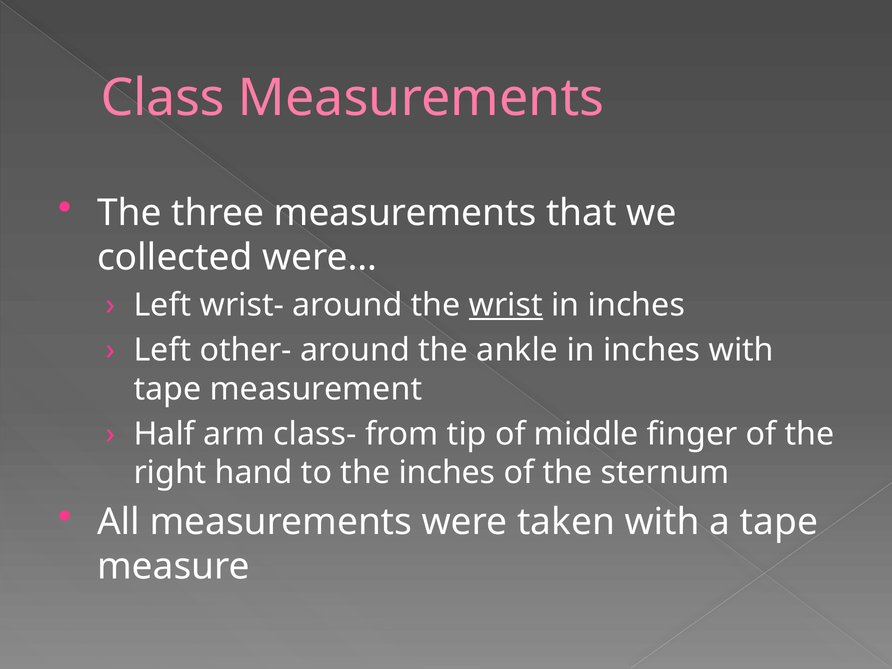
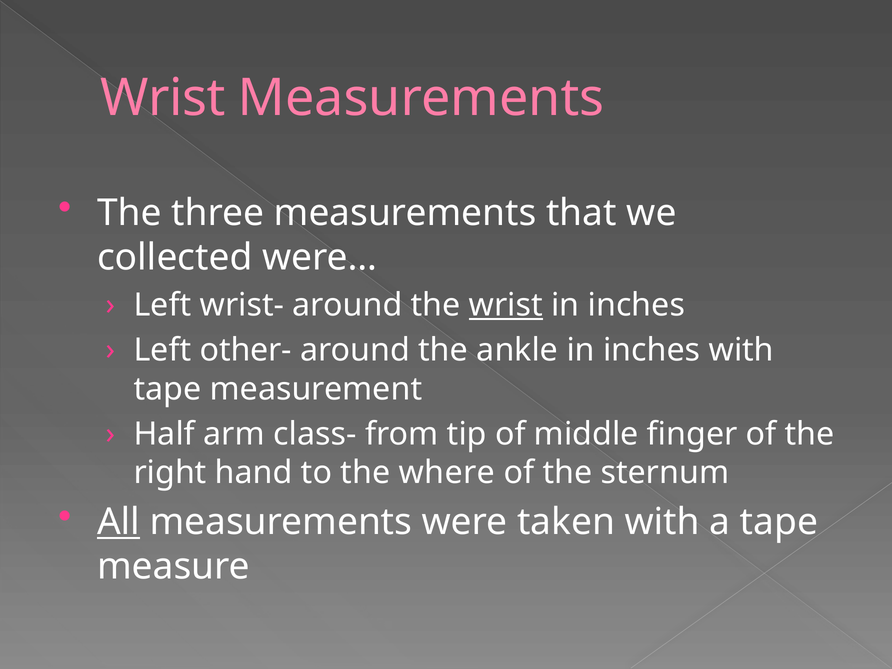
Class: Class -> Wrist (163, 98)
the inches: inches -> where (447, 473)
All underline: none -> present (119, 522)
